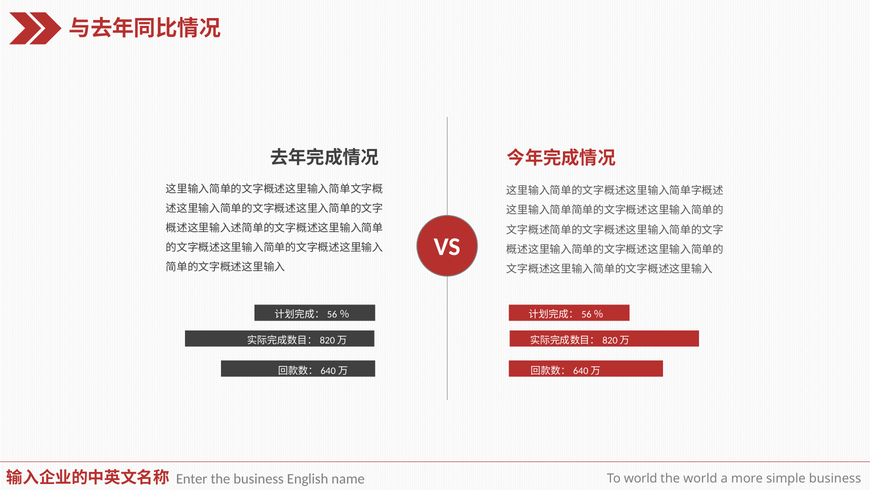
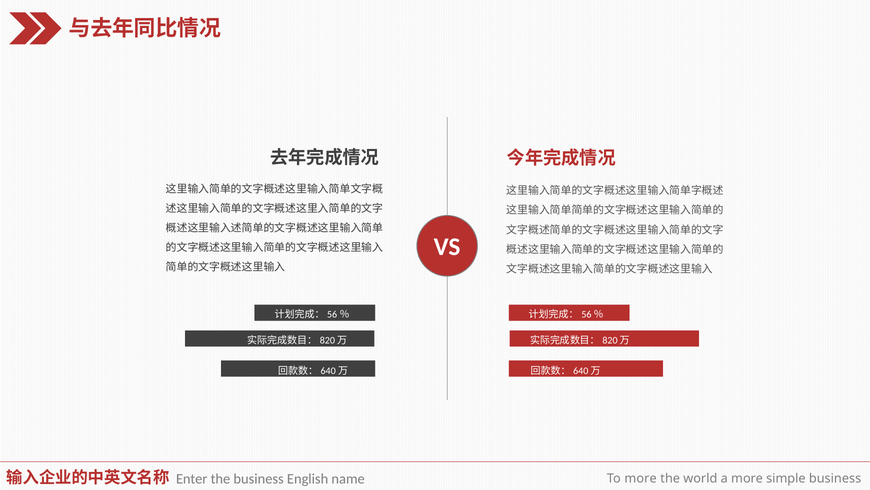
To world: world -> more (641, 478)
